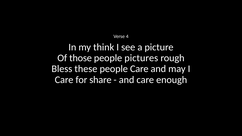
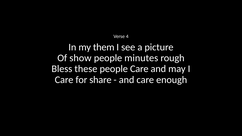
think: think -> them (104, 47)
those: those -> show (80, 58)
pictures: pictures -> minutes (141, 58)
